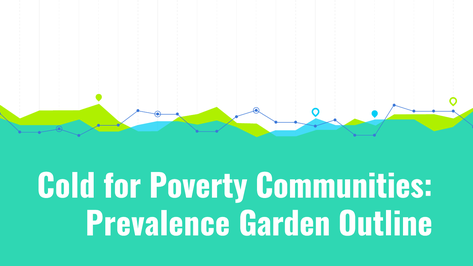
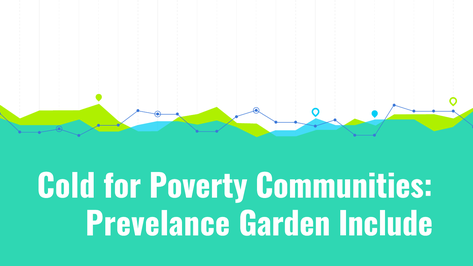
Prevalence: Prevalence -> Prevelance (158, 225)
Outline: Outline -> Include (386, 225)
